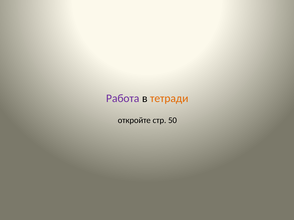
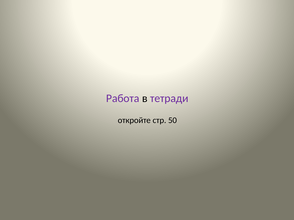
тетради colour: orange -> purple (169, 99)
